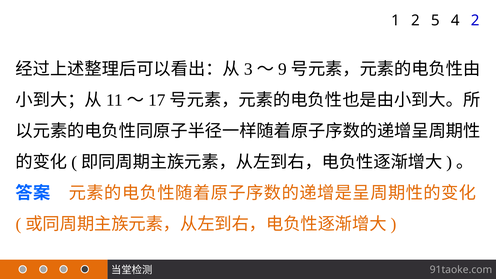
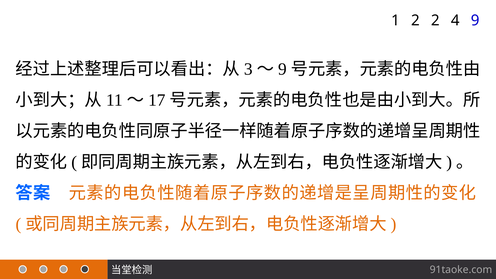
2 5: 5 -> 2 (435, 21)
4 2: 2 -> 9 (475, 21)
